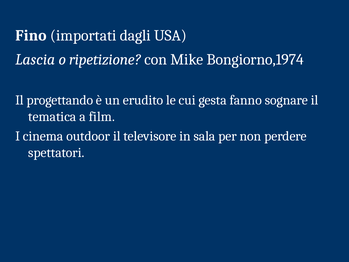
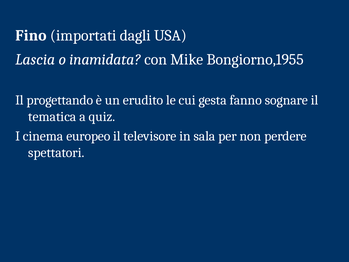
ripetizione: ripetizione -> inamidata (105, 59)
Bongiorno,1974: Bongiorno,1974 -> Bongiorno,1955 (255, 59)
film: film -> quiz (102, 116)
outdoor: outdoor -> europeo (88, 136)
